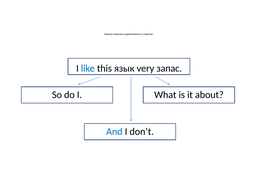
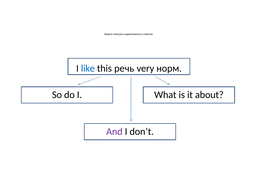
язык: язык -> речь (124, 68)
запас: запас -> норм (169, 68)
And colour: blue -> purple (114, 131)
